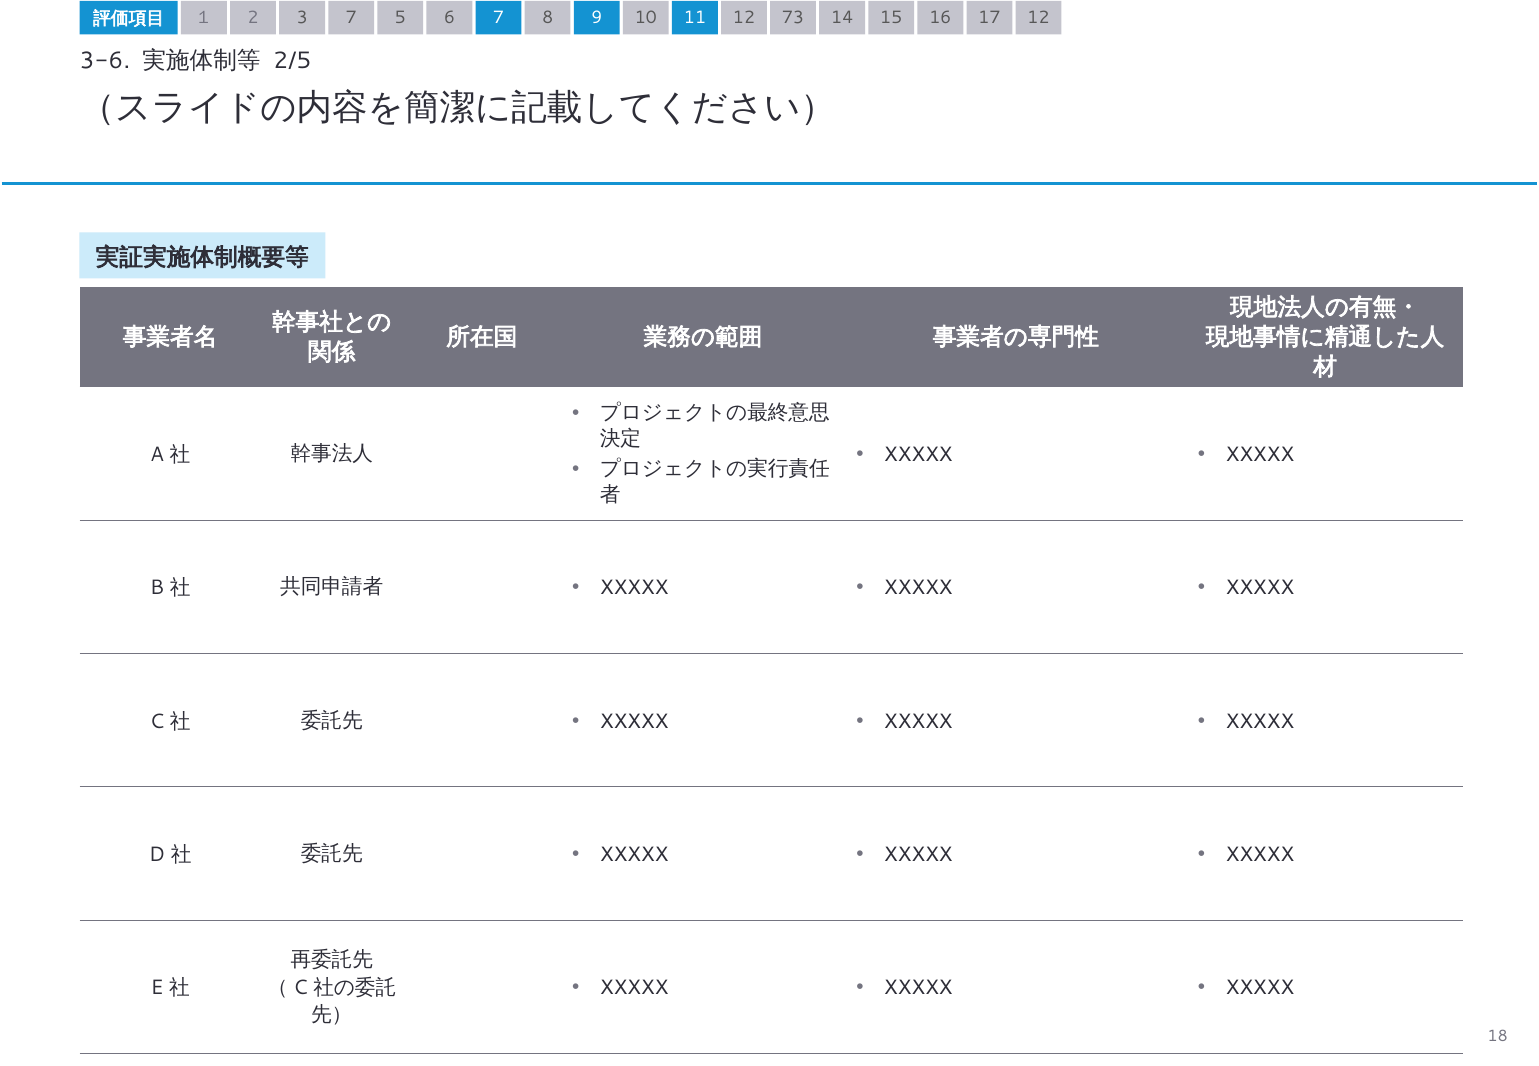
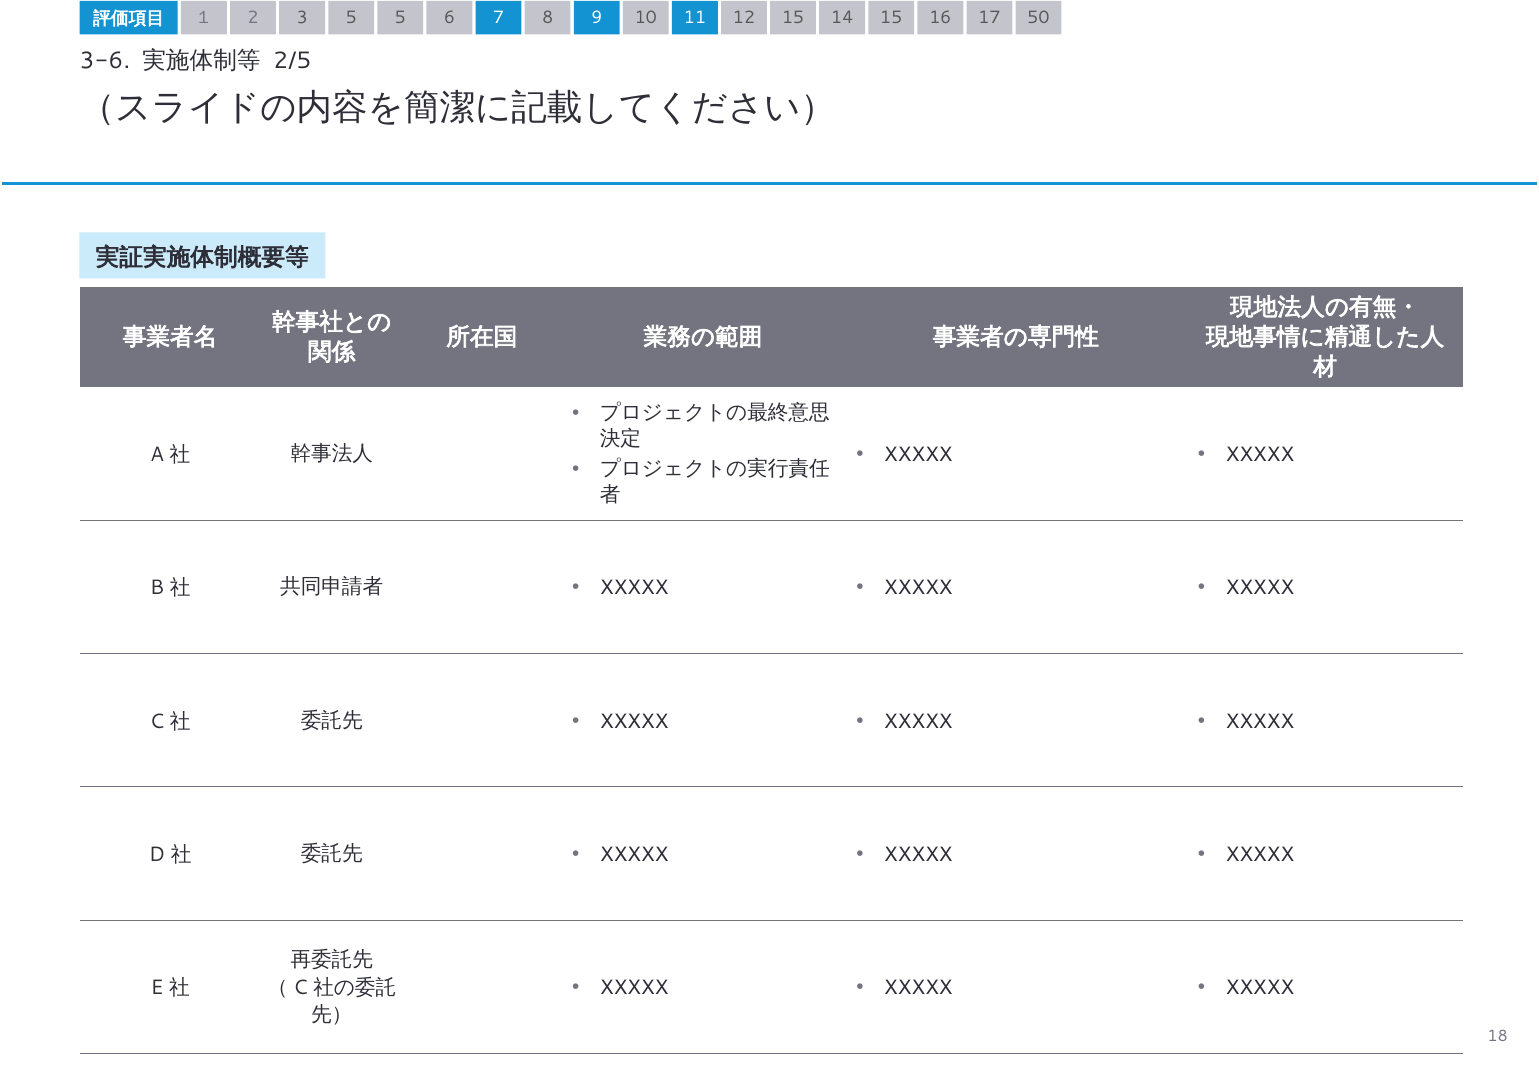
3 7: 7 -> 5 (351, 18)
12 73: 73 -> 15 (793, 18)
17 12: 12 -> 50 (1038, 18)
